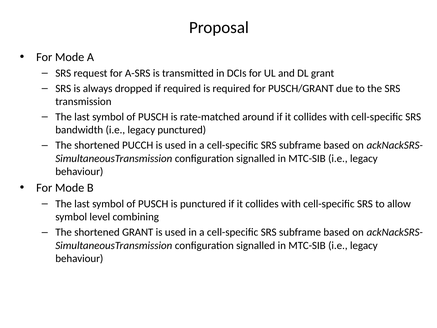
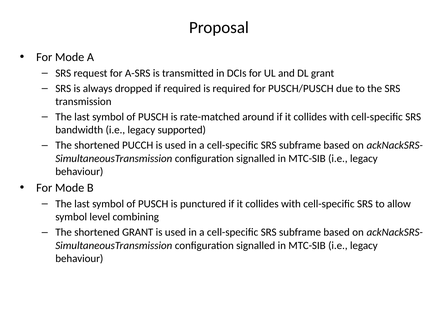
PUSCH/GRANT: PUSCH/GRANT -> PUSCH/PUSCH (301, 88)
legacy punctured: punctured -> supported (182, 130)
